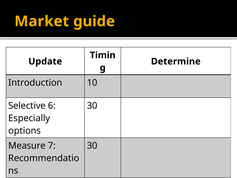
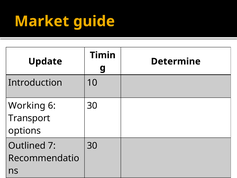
Selective: Selective -> Working (27, 106)
Especially: Especially -> Transport (29, 118)
Measure: Measure -> Outlined (27, 145)
